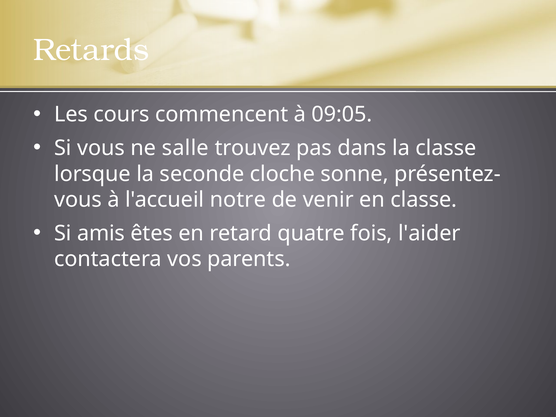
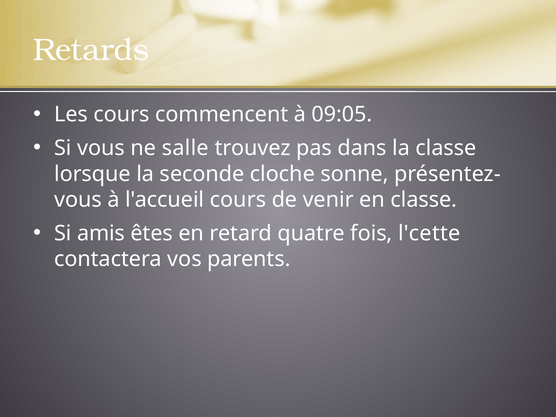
l'accueil notre: notre -> cours (238, 200)
l'aider: l'aider -> l'cette (429, 233)
